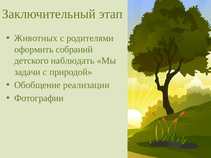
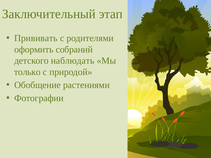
Животных: Животных -> Прививать (36, 38)
задачи: задачи -> только (27, 72)
реализации: реализации -> растениями (86, 85)
